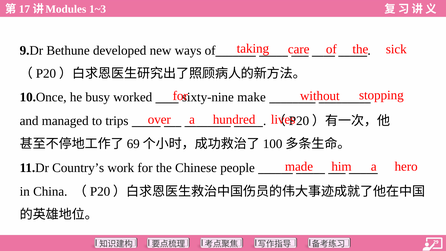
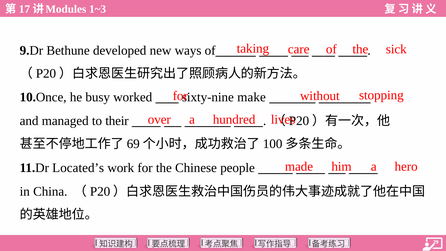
trips: trips -> their (117, 121)
Country’s: Country’s -> Located’s (78, 168)
